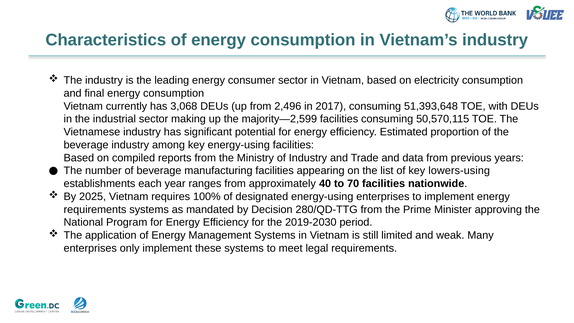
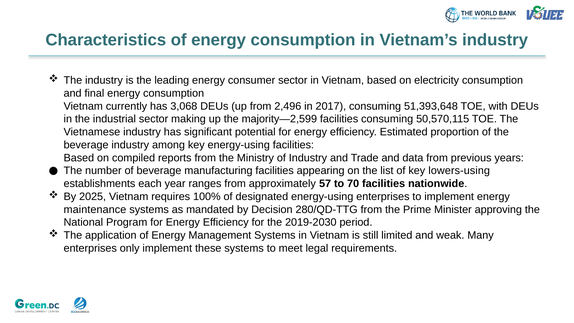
40: 40 -> 57 (325, 184)
requirements: requirements -> maintenance (95, 209)
